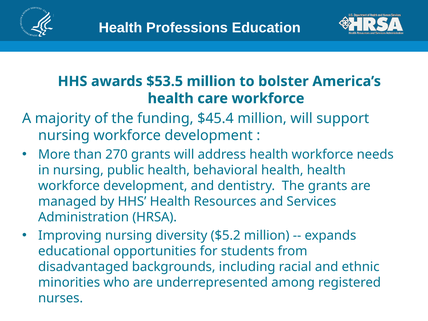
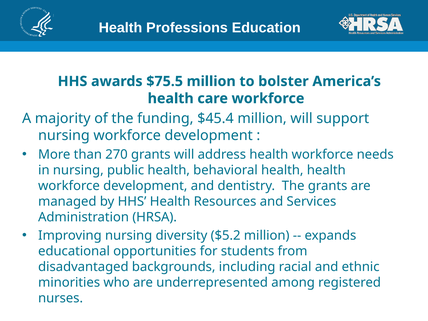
$53.5: $53.5 -> $75.5 (165, 81)
